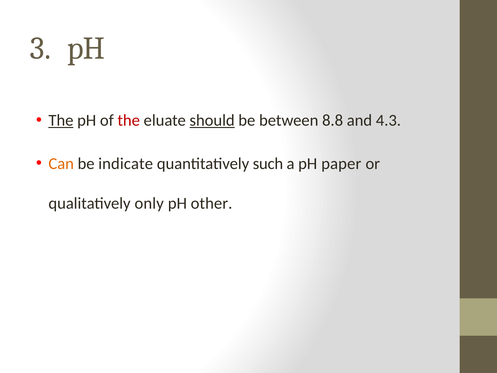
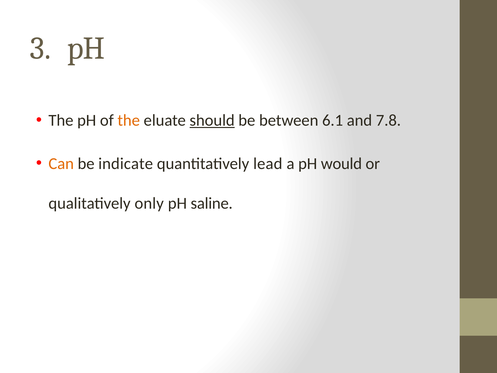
The underline: present -> none (61, 120)
the colour: red -> orange (129, 120)
8.8: 8.8 -> 6.1 (333, 120)
4.3: 4.3 -> 7.8 (388, 120)
such: such -> lead (268, 164)
paper: paper -> would (341, 164)
other: other -> saline (212, 203)
